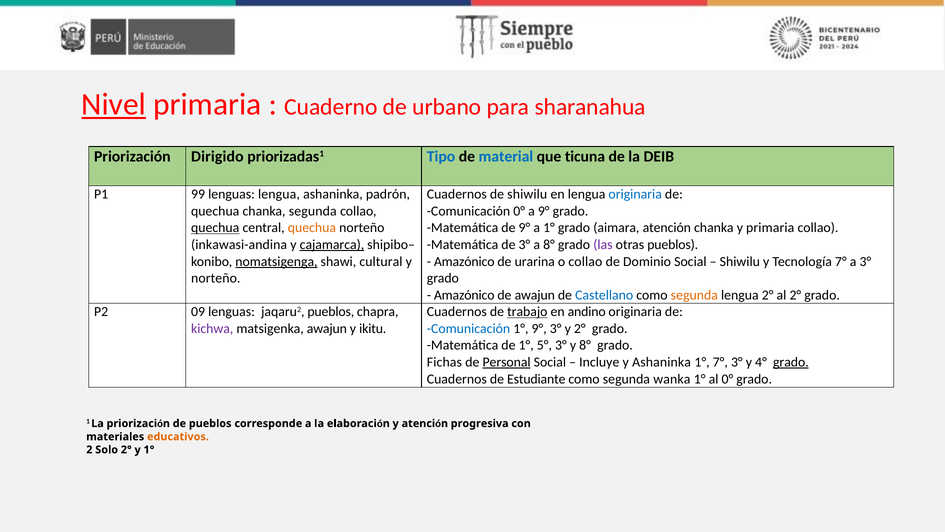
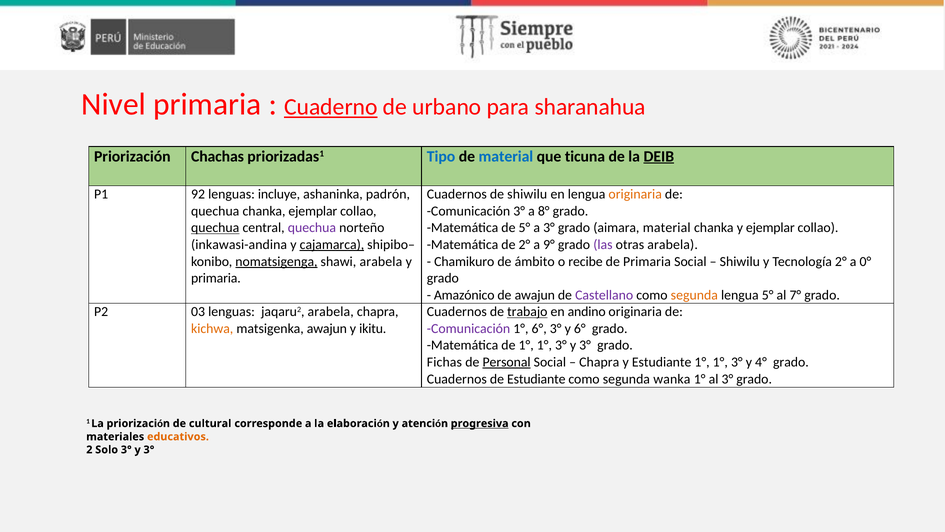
Nivel underline: present -> none (114, 104)
Cuaderno underline: none -> present (331, 107)
Dirigido: Dirigido -> Chachas (218, 156)
DEIB underline: none -> present (659, 156)
99: 99 -> 92 (198, 194)
lenguas lengua: lengua -> incluye (279, 194)
originaria colour: blue -> orange (635, 194)
chanka segunda: segunda -> ejemplar (313, 211)
Comunicación 0°: 0° -> 3° (519, 211)
a 9°: 9° -> 8° (544, 211)
quechua colour: orange -> purple (312, 228)
de 9°: 9° -> 5° (524, 228)
a 1°: 1° -> 3° (549, 228)
aimara atención: atención -> material (667, 228)
y primaria: primaria -> ejemplar (770, 228)
de 3°: 3° -> 2° (524, 244)
a 8°: 8° -> 9° (549, 244)
otras pueblos: pueblos -> arabela (673, 244)
shawi cultural: cultural -> arabela (381, 261)
Amazónico: Amazónico -> Chamikuro (464, 261)
urarina: urarina -> ámbito (535, 261)
o collao: collao -> recibe (585, 261)
de Dominio: Dominio -> Primaria (647, 261)
Tecnología 7°: 7° -> 2° (841, 261)
a 3°: 3° -> 0° (865, 261)
norteño: norteño -> primaria (216, 278)
Castellano colour: blue -> purple (604, 295)
lengua 2°: 2° -> 5° (768, 295)
al 2°: 2° -> 7° (795, 295)
09: 09 -> 03 (198, 312)
jaqaru2 pueblos: pueblos -> arabela (331, 312)
kichwa colour: purple -> orange (212, 328)
Comunicación colour: blue -> purple (469, 328)
1° 9°: 9° -> 6° (539, 328)
y 2°: 2° -> 6° (580, 328)
de 1° 5°: 5° -> 1° (544, 345)
8°: 8° -> 3° (585, 345)
Incluye: Incluye -> Chapra (599, 362)
y Ashaninka: Ashaninka -> Estudiante (662, 362)
7°: 7° -> 1° (720, 362)
grado underline: present -> none (791, 362)
al 0°: 0° -> 3° (727, 379)
de pueblos: pueblos -> cultural (210, 423)
progresiva underline: none -> present (480, 423)
Solo 2°: 2° -> 3° (126, 449)
1°: 1° -> 3° (149, 449)
